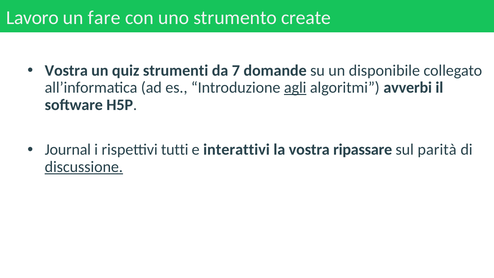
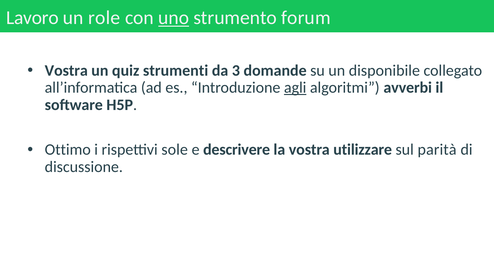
fare: fare -> role (104, 18)
uno underline: none -> present (174, 18)
create: create -> forum (306, 18)
7: 7 -> 3 (236, 70)
Journal: Journal -> Ottimo (68, 150)
tutti: tutti -> sole (175, 150)
interattivi: interattivi -> descrivere (237, 150)
ripassare: ripassare -> utilizzare (363, 150)
discussione underline: present -> none (84, 167)
